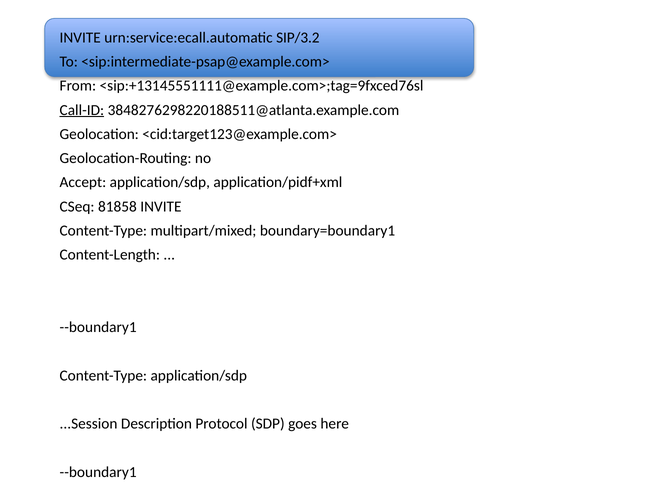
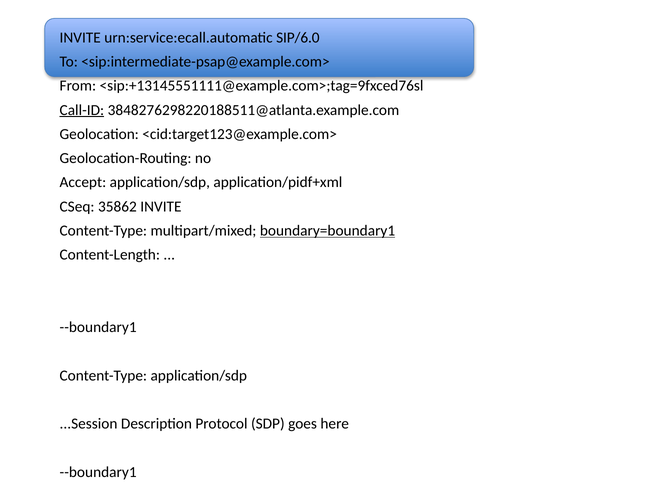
SIP/3.2: SIP/3.2 -> SIP/6.0 (298, 38)
81858: 81858 -> 35862 (117, 207)
boundary=boundary1 underline: none -> present (328, 231)
